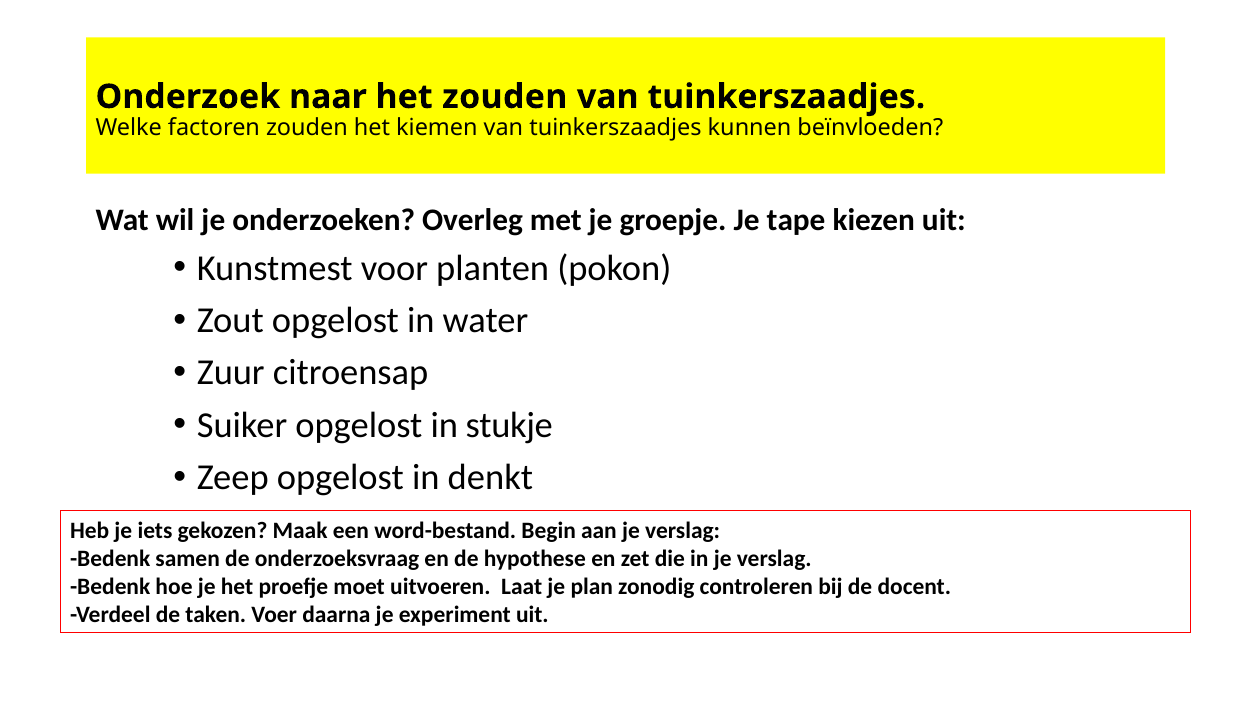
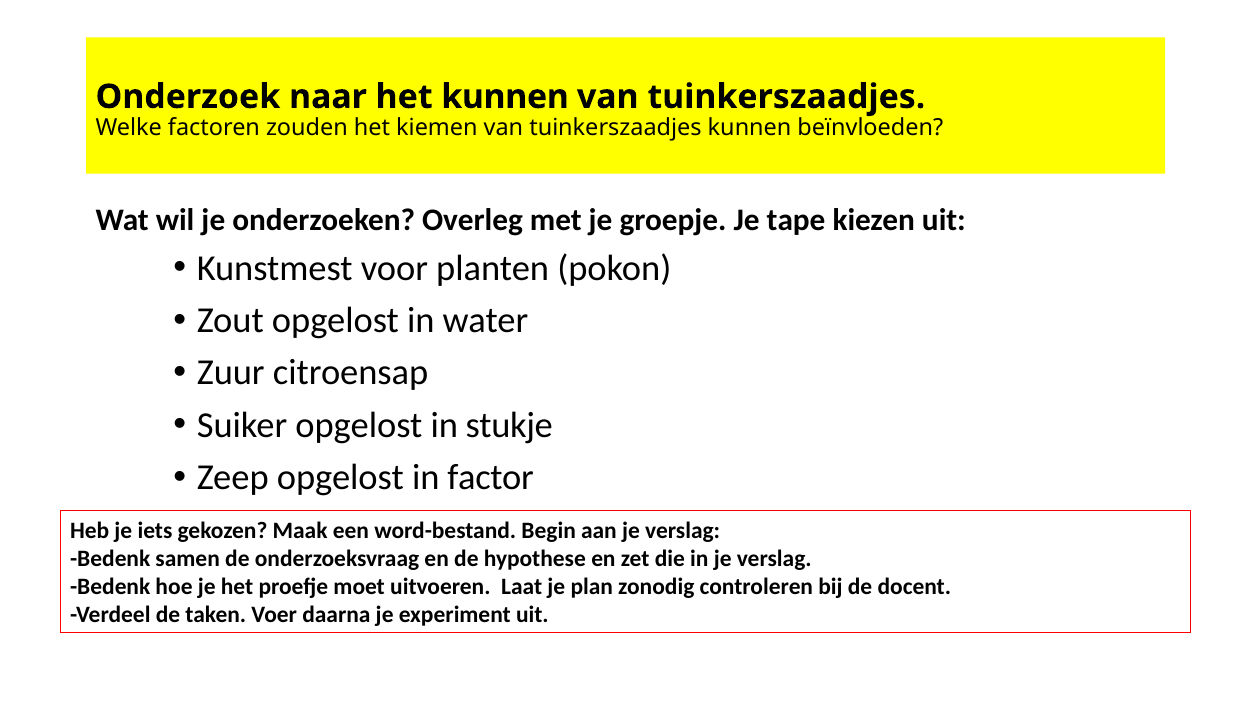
het zouden: zouden -> kunnen (505, 97)
denkt: denkt -> factor (491, 477)
